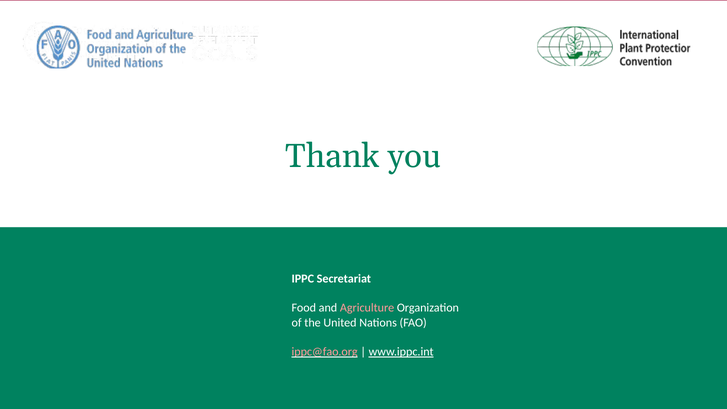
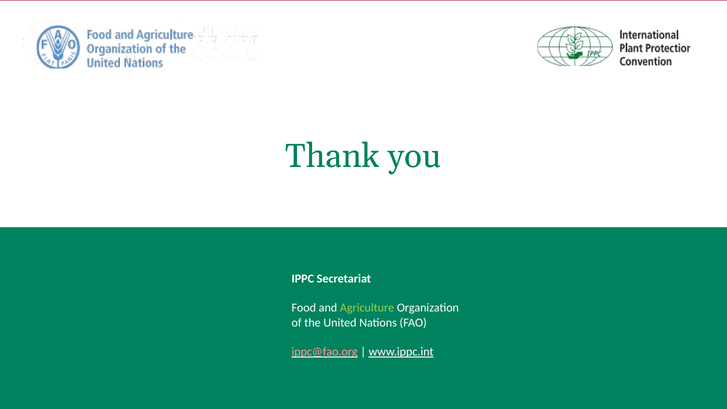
Agriculture colour: pink -> light green (367, 308)
